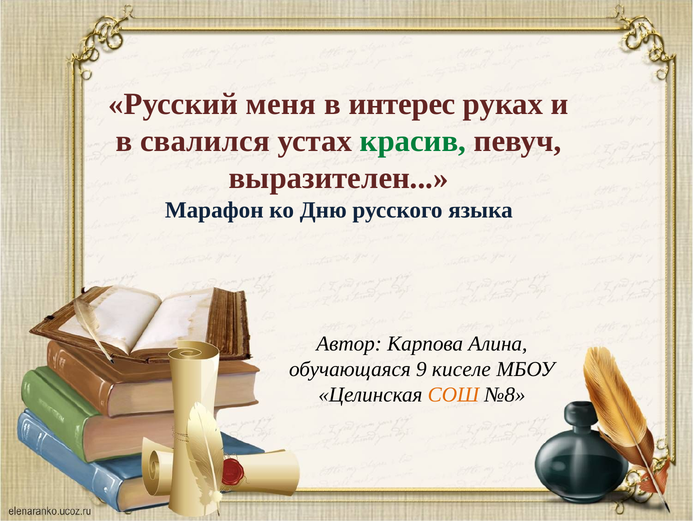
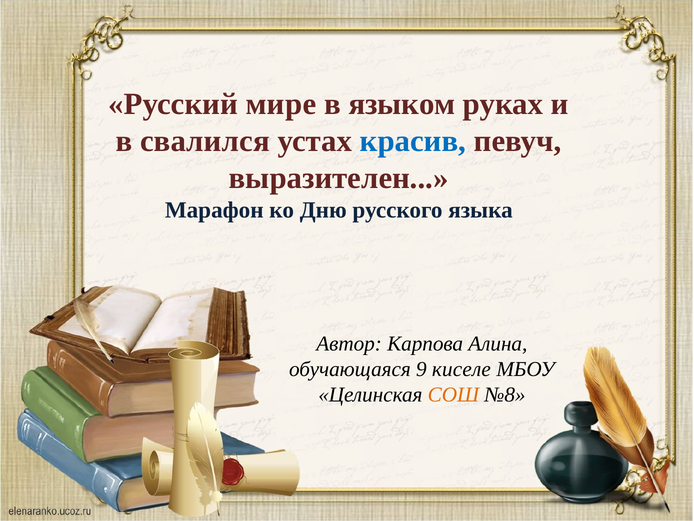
меня: меня -> мире (281, 104)
интерес: интерес -> языком (402, 104)
красив colour: green -> blue (413, 141)
